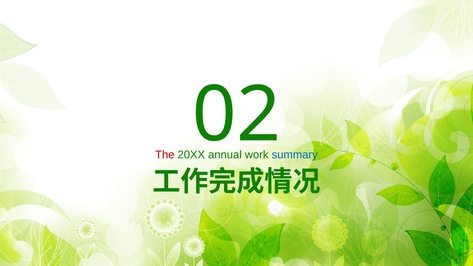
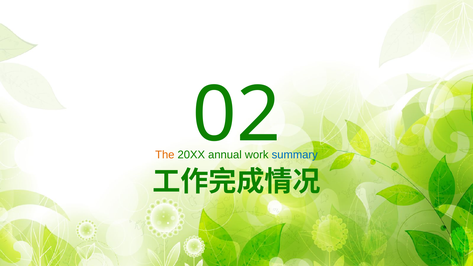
The colour: red -> orange (165, 155)
